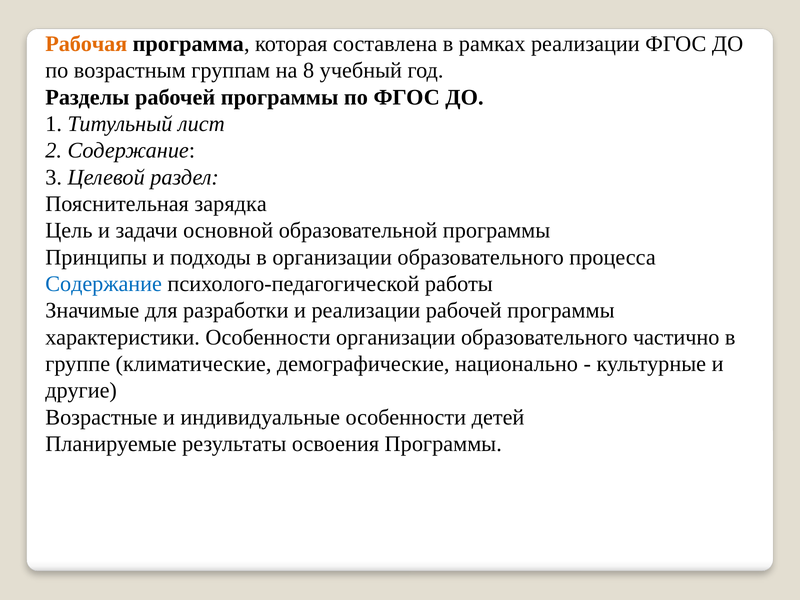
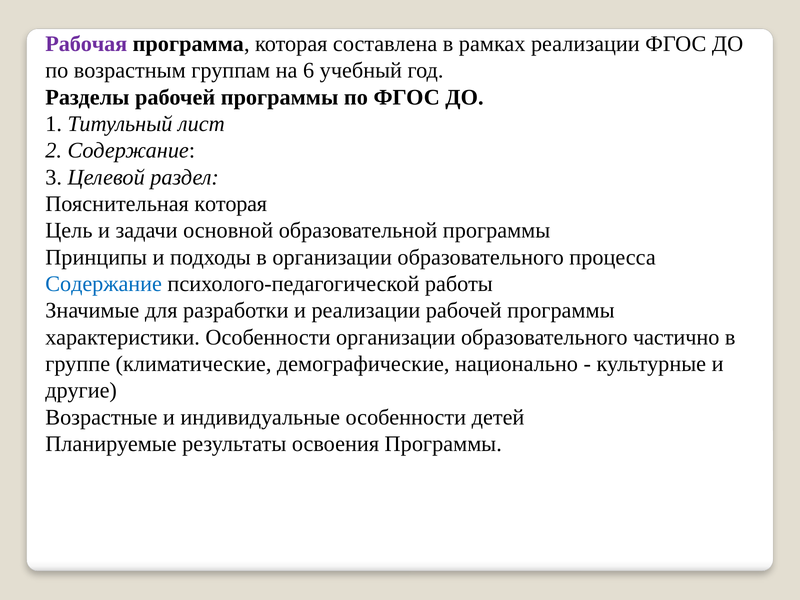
Рабочая colour: orange -> purple (86, 44)
8: 8 -> 6 (309, 71)
Пояснительная зарядка: зарядка -> которая (231, 204)
